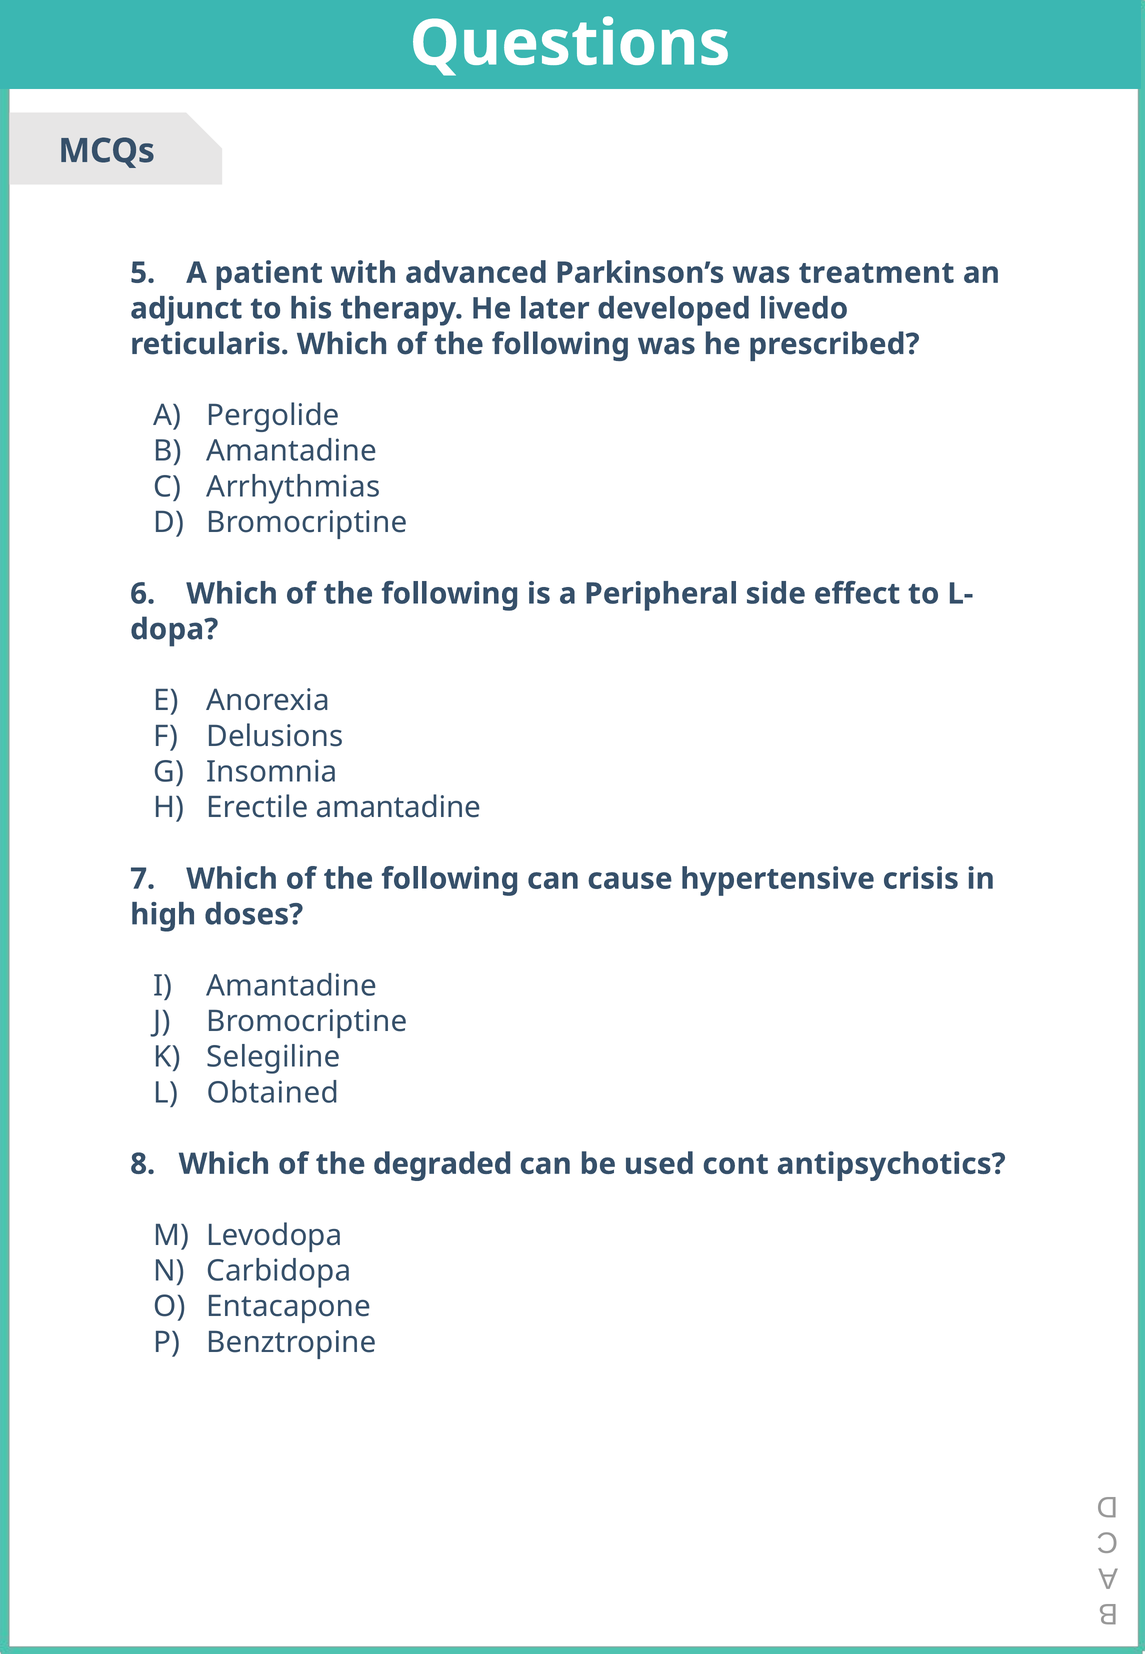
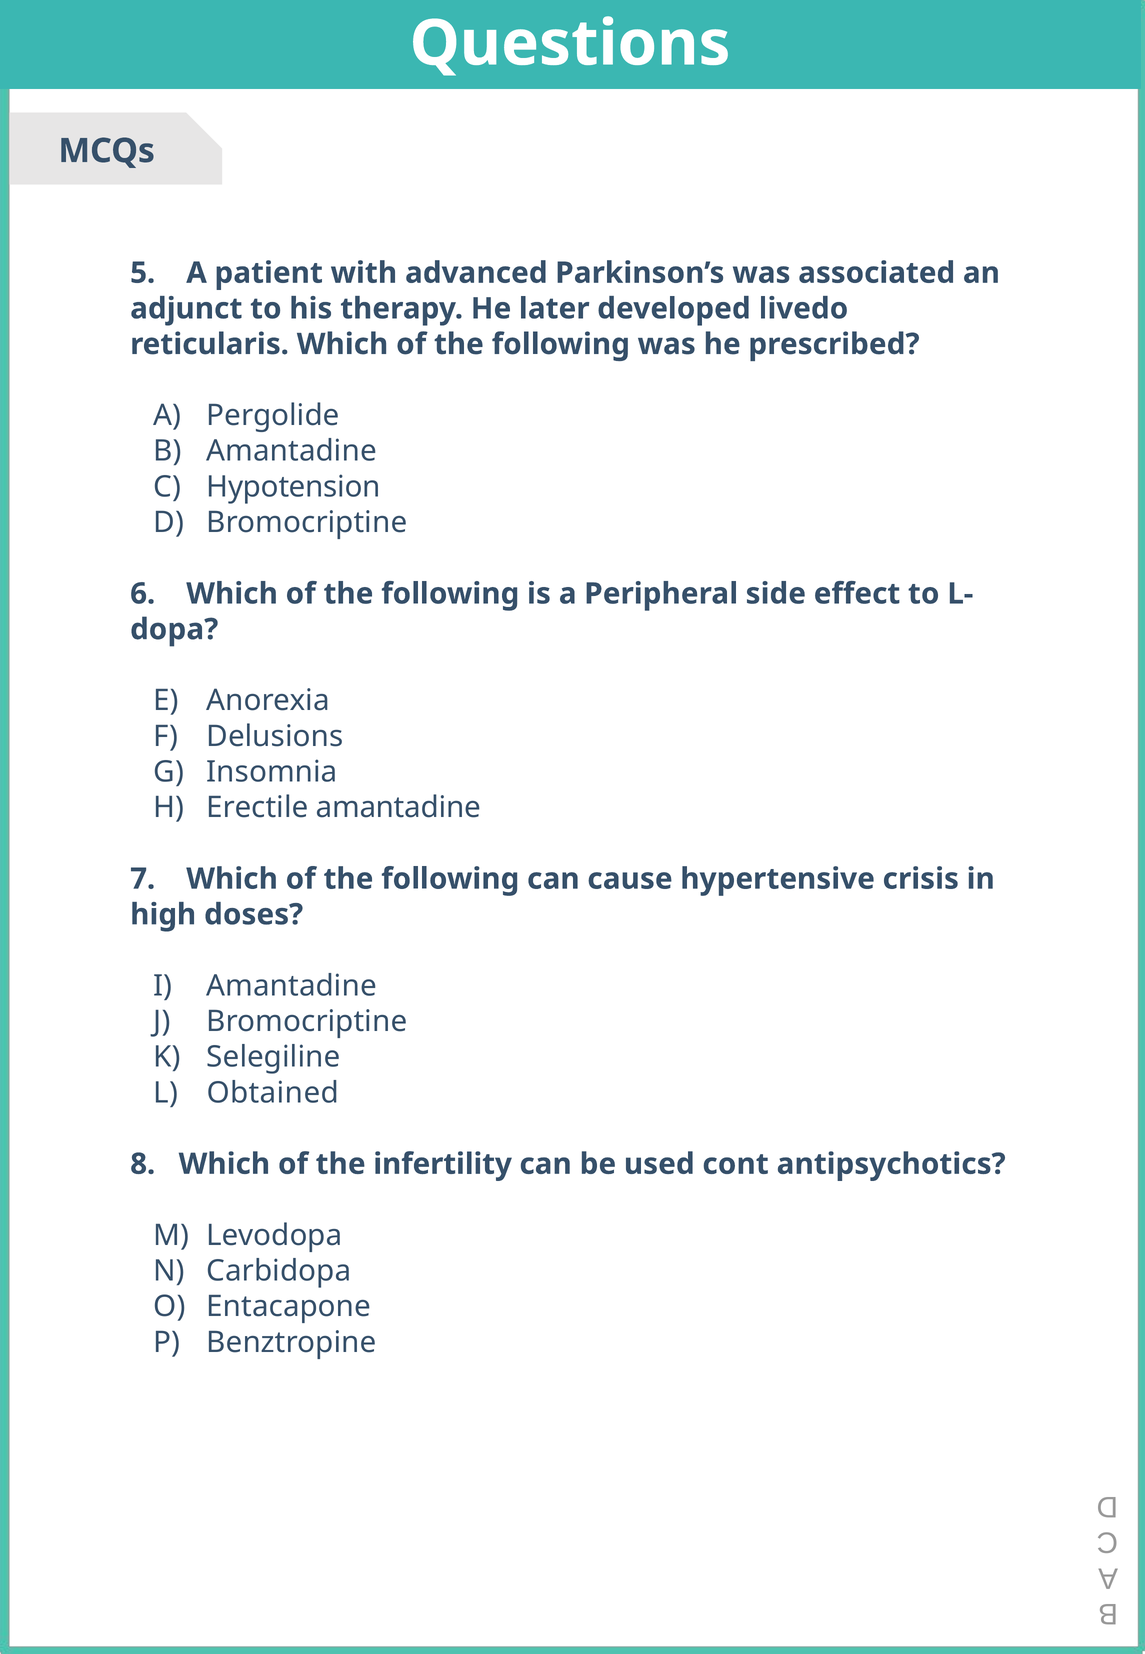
treatment: treatment -> associated (877, 273)
Arrhythmias: Arrhythmias -> Hypotension (294, 487)
degraded: degraded -> infertility (443, 1164)
